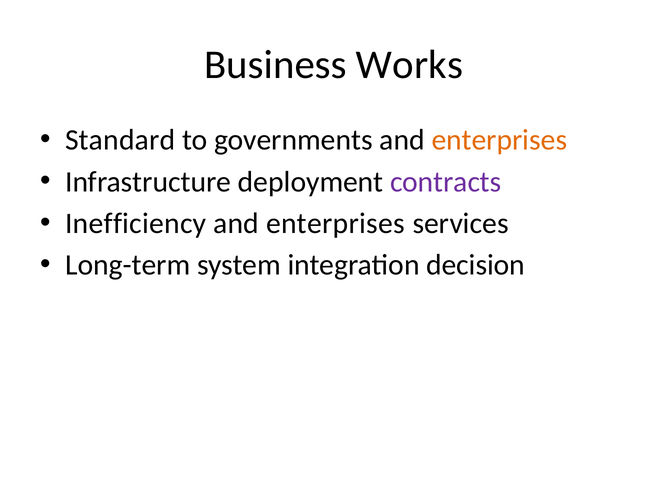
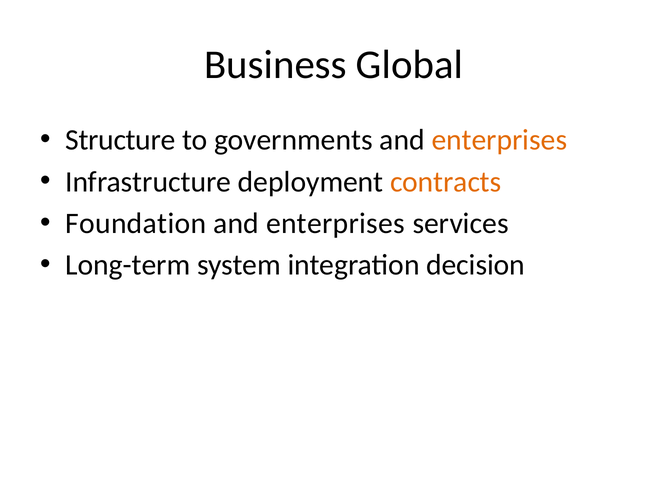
Works: Works -> Global (410, 65)
Standard: Standard -> Structure (120, 140)
contracts colour: purple -> orange (446, 182)
Inefficiency: Inefficiency -> Foundation (136, 223)
